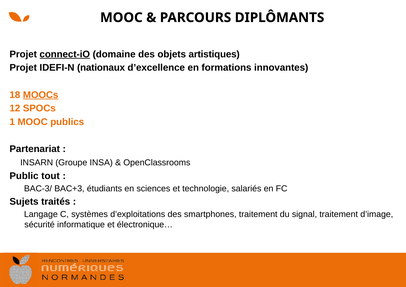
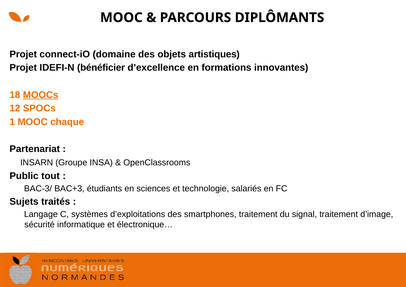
connect-iO underline: present -> none (65, 54)
nationaux: nationaux -> bénéficier (101, 68)
publics: publics -> chaque (67, 122)
